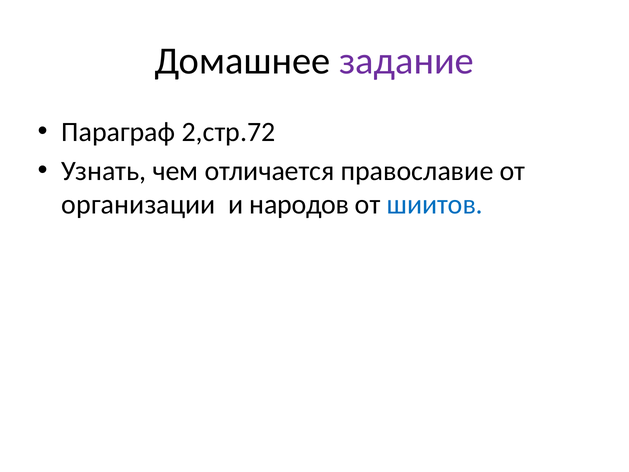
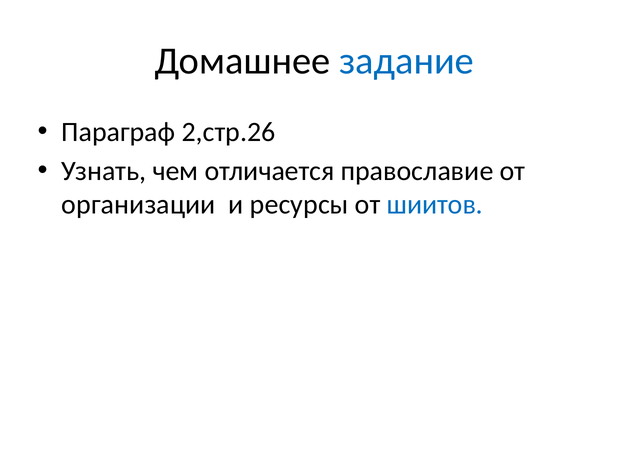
задание colour: purple -> blue (407, 61)
2,стр.72: 2,стр.72 -> 2,стр.26 (229, 132)
народов: народов -> ресурсы (299, 205)
